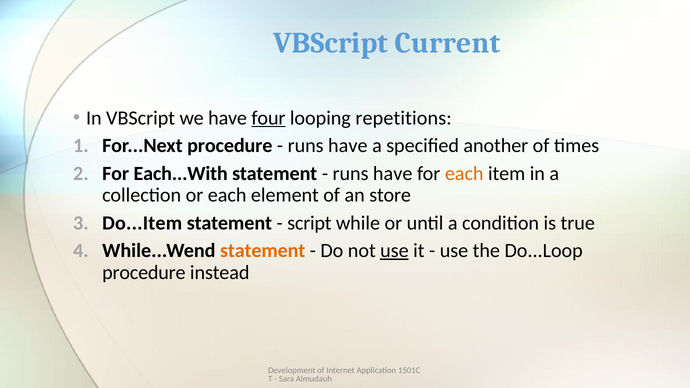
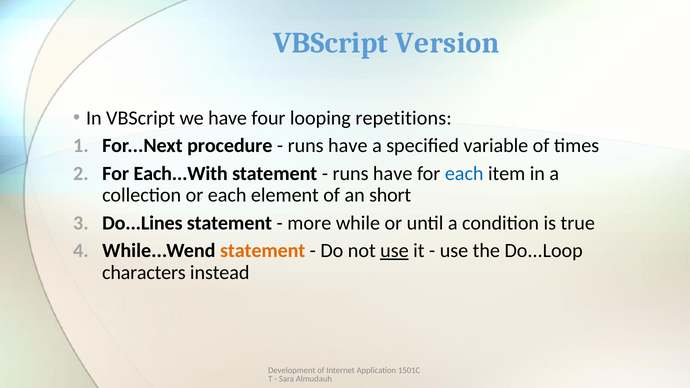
Current: Current -> Version (447, 43)
four underline: present -> none (268, 118)
another: another -> variable (496, 146)
each colour: orange -> blue (464, 173)
store: store -> short (390, 195)
Do...Item: Do...Item -> Do...Lines (142, 223)
script: script -> more (309, 223)
procedure: procedure -> characters (144, 272)
